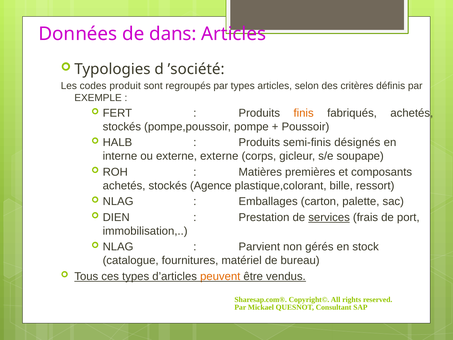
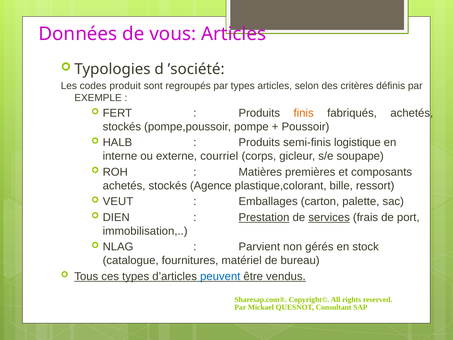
dans: dans -> vous (173, 34)
désignés: désignés -> logistique (357, 142)
externe externe: externe -> courriel (219, 156)
NLAG: NLAG -> VEUT (118, 201)
Prestation underline: none -> present (264, 217)
peuvent colour: orange -> blue (220, 276)
